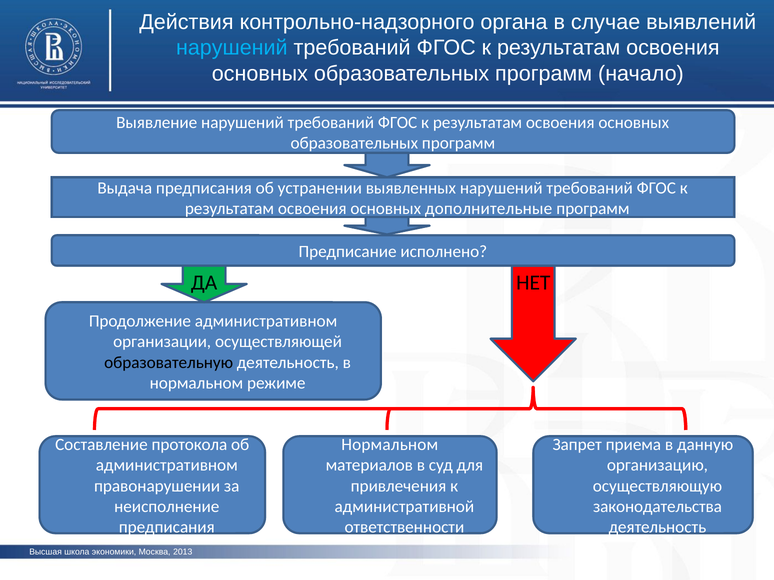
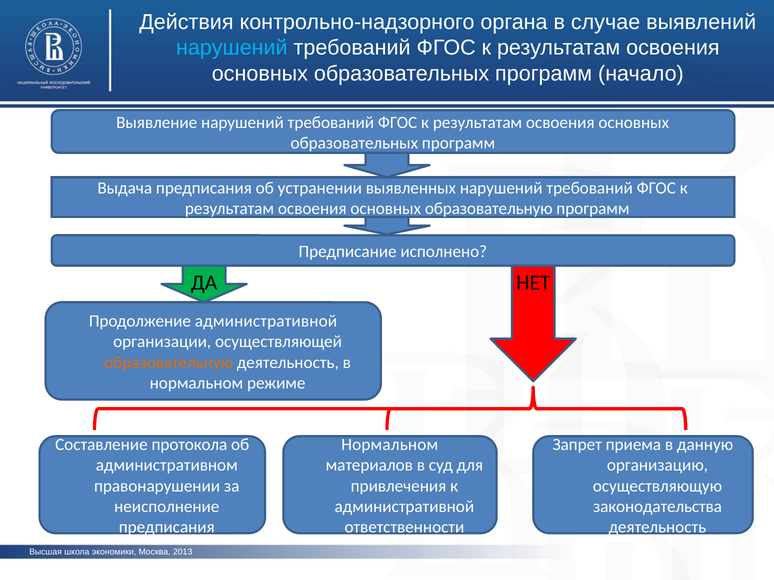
дополнительные: дополнительные -> образовательную (489, 209)
Продолжение административном: административном -> административной (266, 321)
образовательную colour: black -> orange (169, 363)
